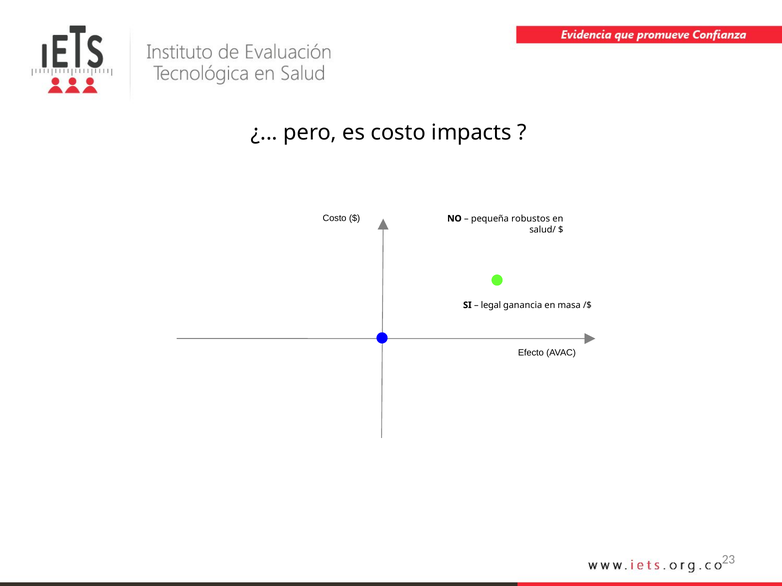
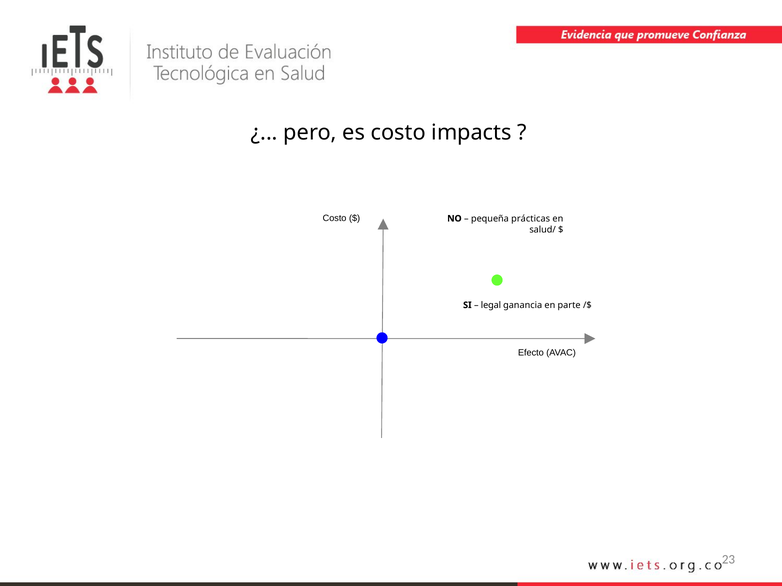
robustos: robustos -> prácticas (531, 219)
masa: masa -> parte (569, 305)
